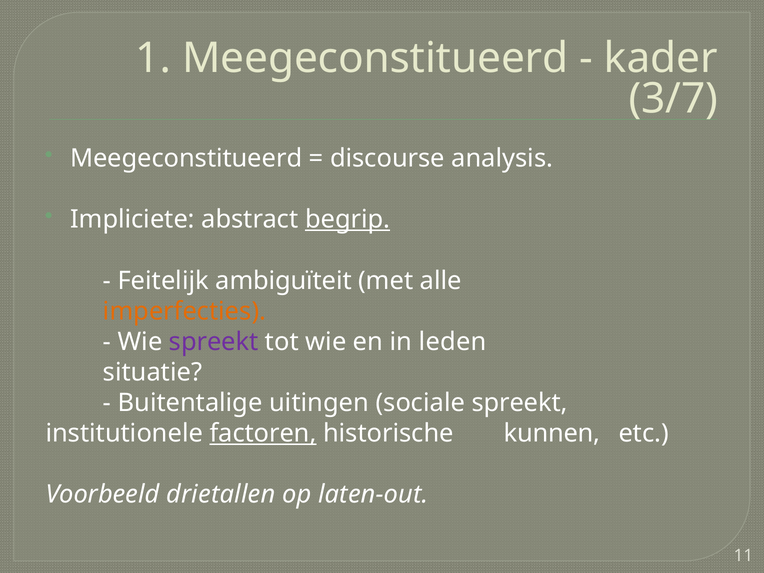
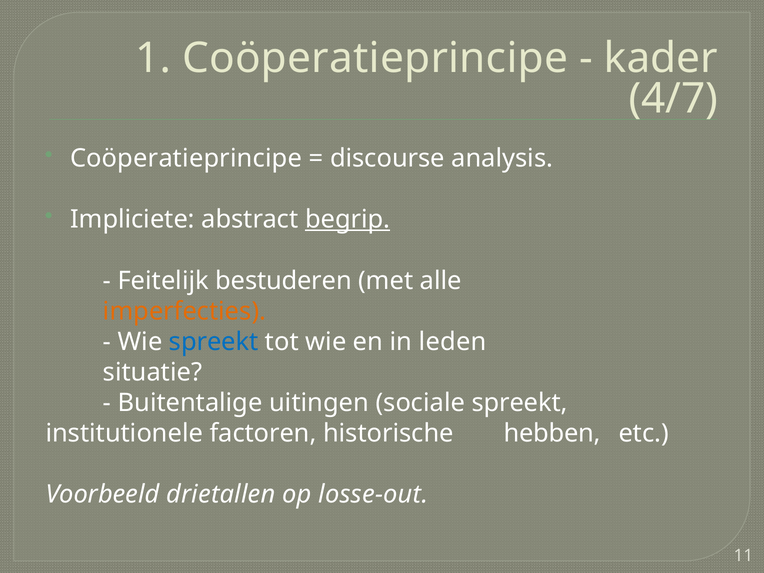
1 Meegeconstitueerd: Meegeconstitueerd -> Coöperatieprincipe (375, 58)
3/7: 3/7 -> 4/7 (673, 99)
Meegeconstitueerd: Meegeconstitueerd -> Coöperatieprincipe (186, 158)
ambiguïteit: ambiguïteit -> bestuderen (284, 281)
spreekt colour: purple -> blue (214, 342)
factoren underline: present -> none (263, 433)
kunnen: kunnen -> hebben (552, 433)
laten-out: laten-out -> losse-out (373, 495)
